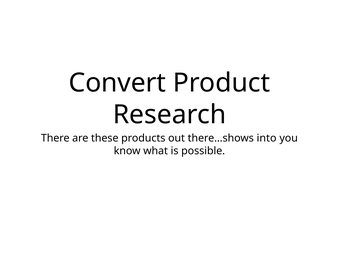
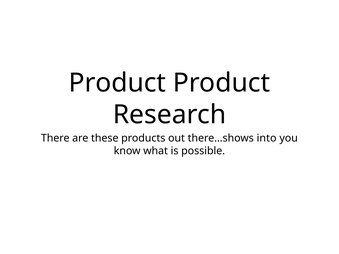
Convert: Convert -> Product (117, 83)
